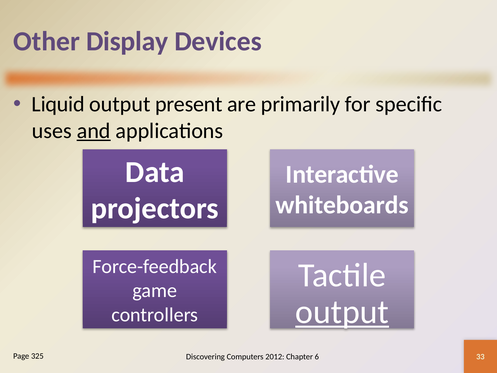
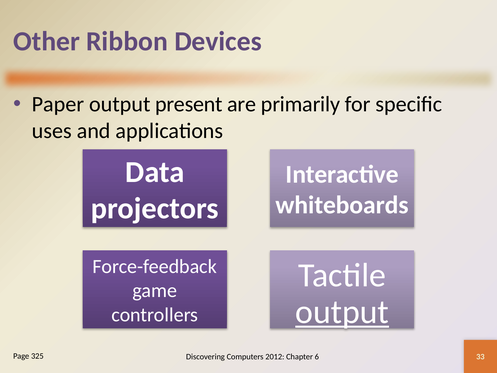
Display: Display -> Ribbon (127, 41)
Liquid: Liquid -> Paper (58, 104)
and underline: present -> none (94, 131)
